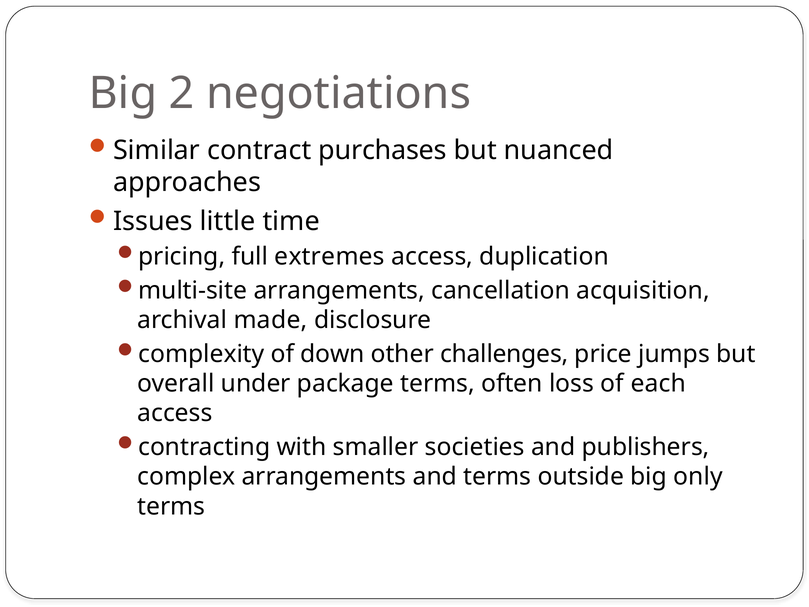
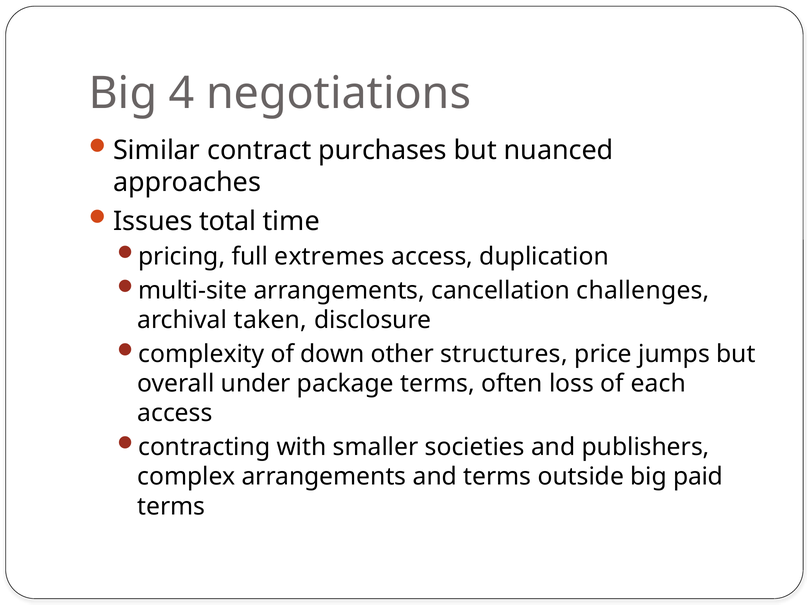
2: 2 -> 4 (182, 93)
little: little -> total (228, 221)
acquisition: acquisition -> challenges (643, 290)
made: made -> taken (270, 320)
challenges: challenges -> structures (504, 354)
only: only -> paid (698, 477)
